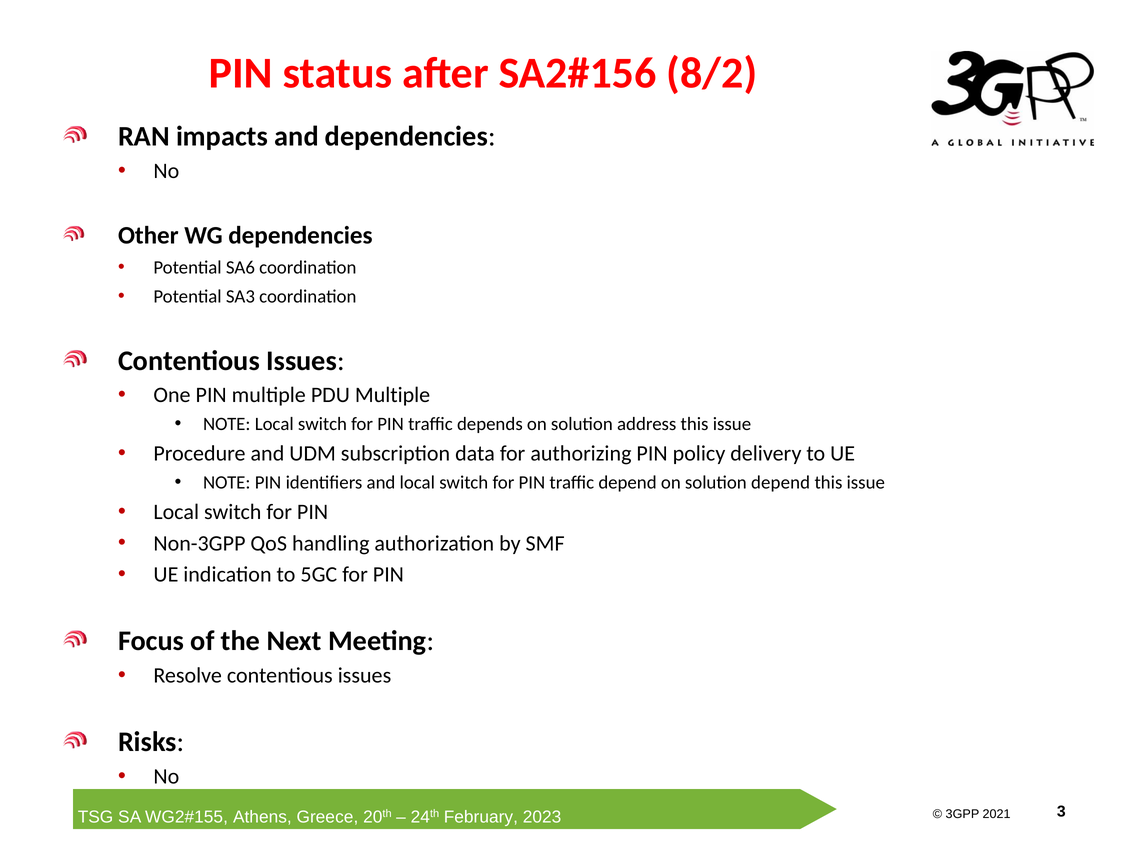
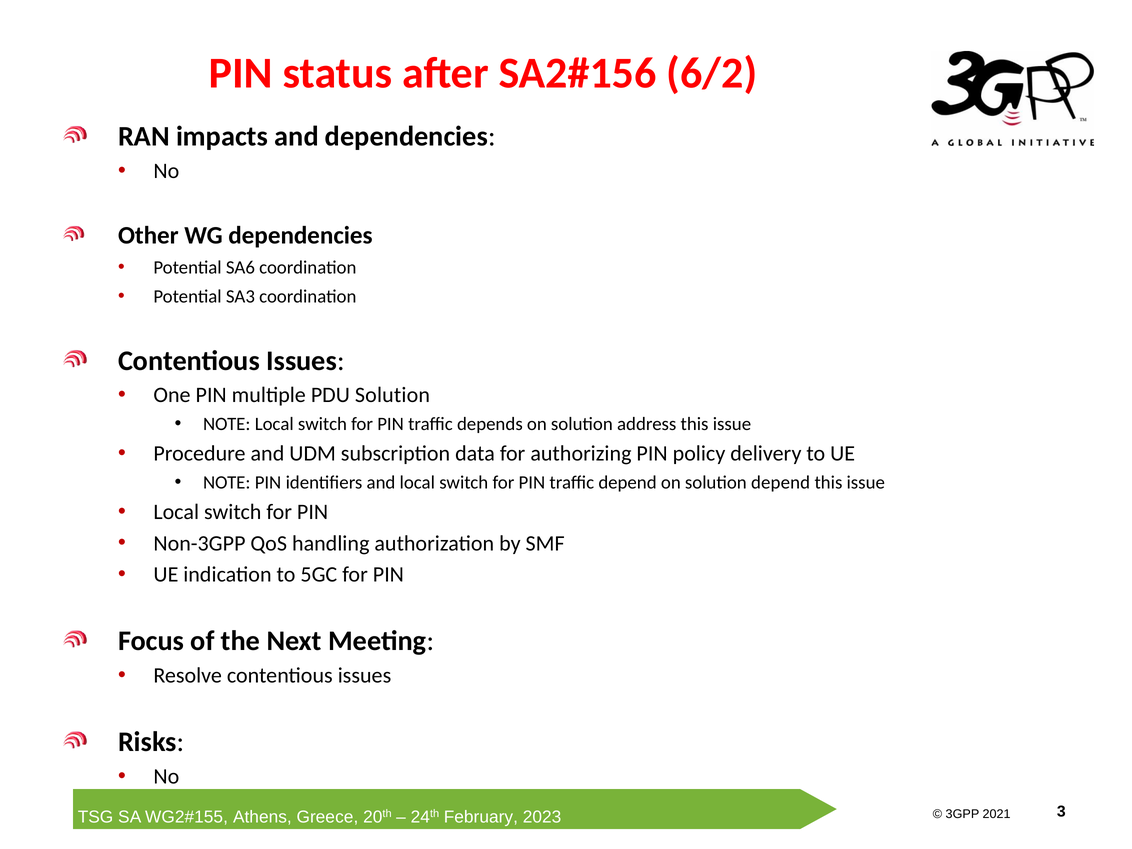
8/2: 8/2 -> 6/2 (712, 73)
PDU Multiple: Multiple -> Solution (392, 395)
